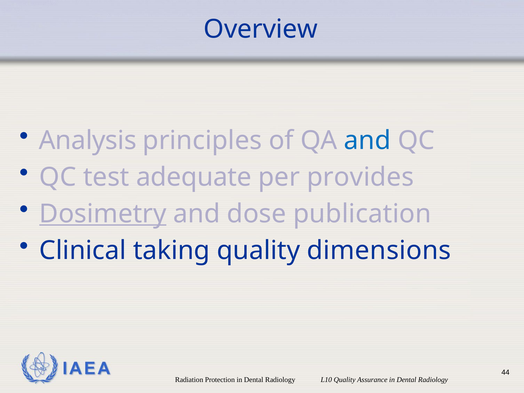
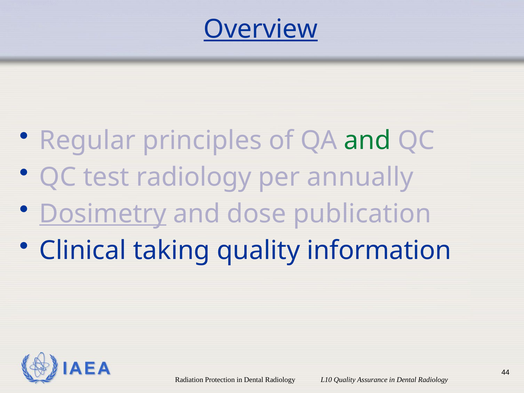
Overview underline: none -> present (261, 29)
Analysis: Analysis -> Regular (88, 140)
and colour: blue -> green (367, 140)
test adequate: adequate -> radiology (194, 177)
provides: provides -> annually (360, 177)
dimensions: dimensions -> information (379, 250)
